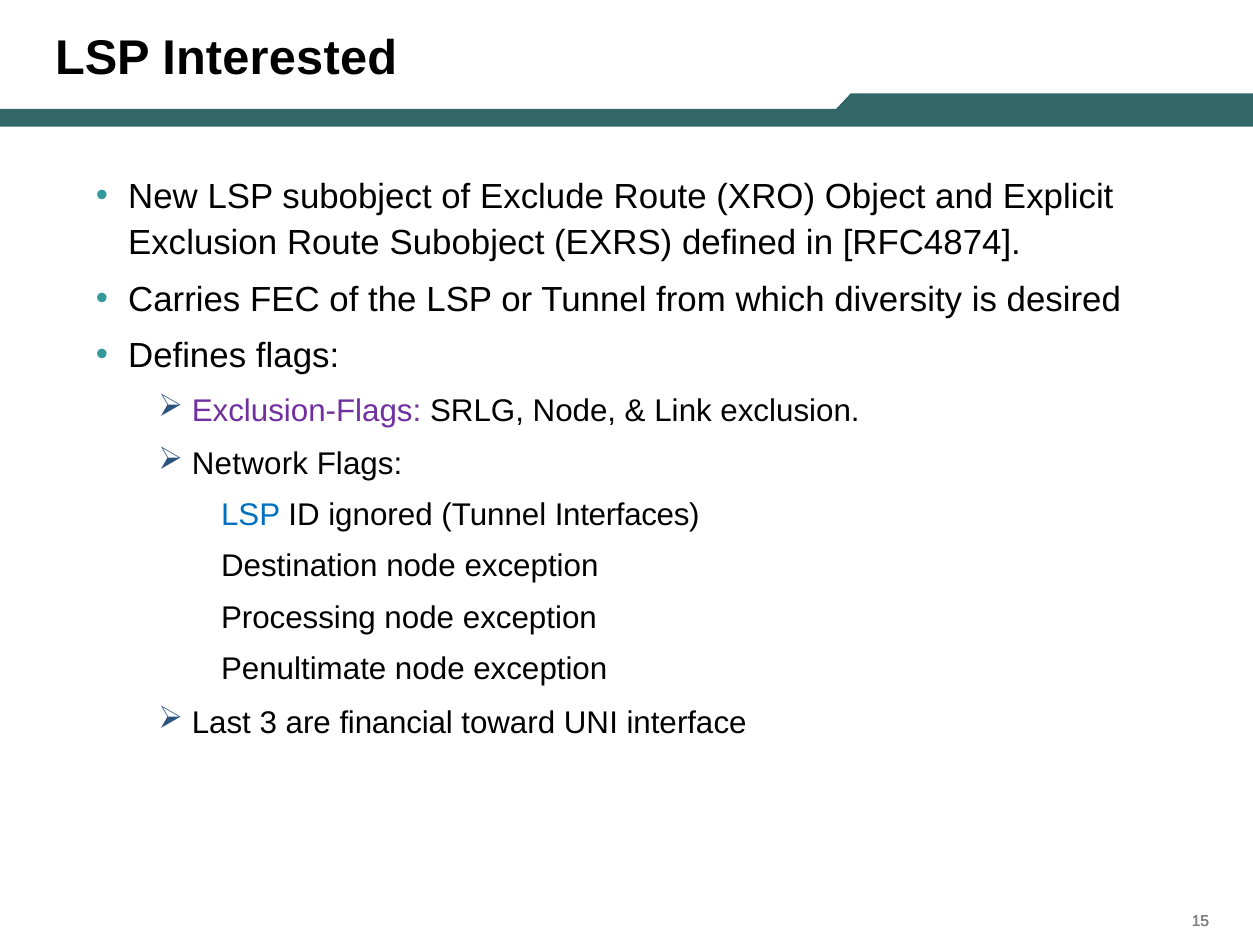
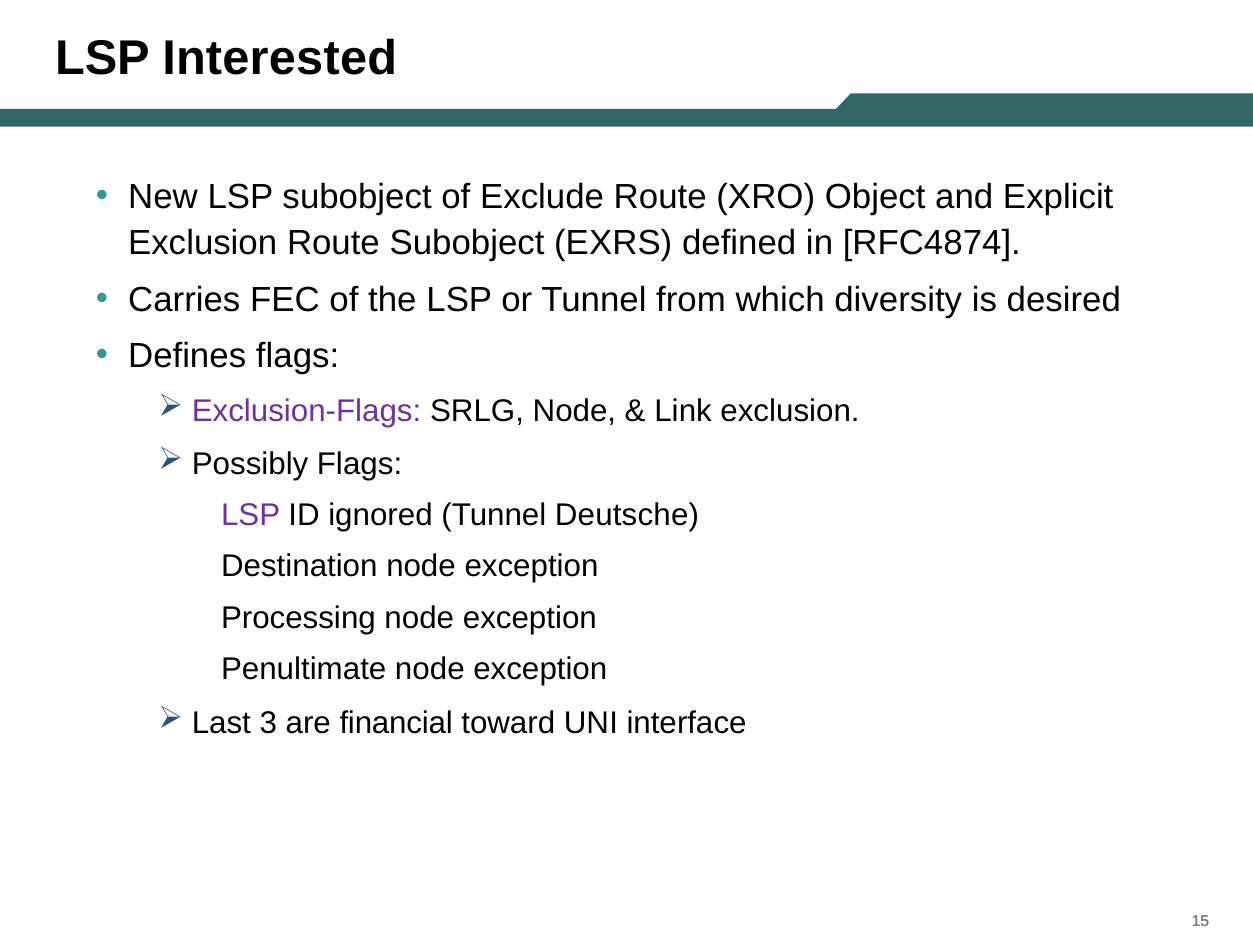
Network: Network -> Possibly (250, 464)
LSP colour: blue -> purple (251, 515)
Interfaces: Interfaces -> Deutsche (627, 515)
